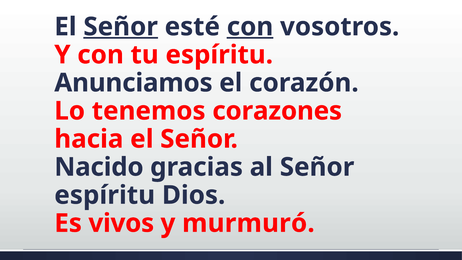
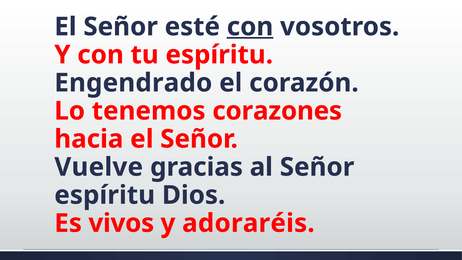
Señor underline: present -> none (121, 27)
Anunciamos: Anunciamos -> Engendrado (133, 83)
Nacido: Nacido -> Vuelve (99, 167)
murmuró: murmuró -> adoraréis (248, 223)
